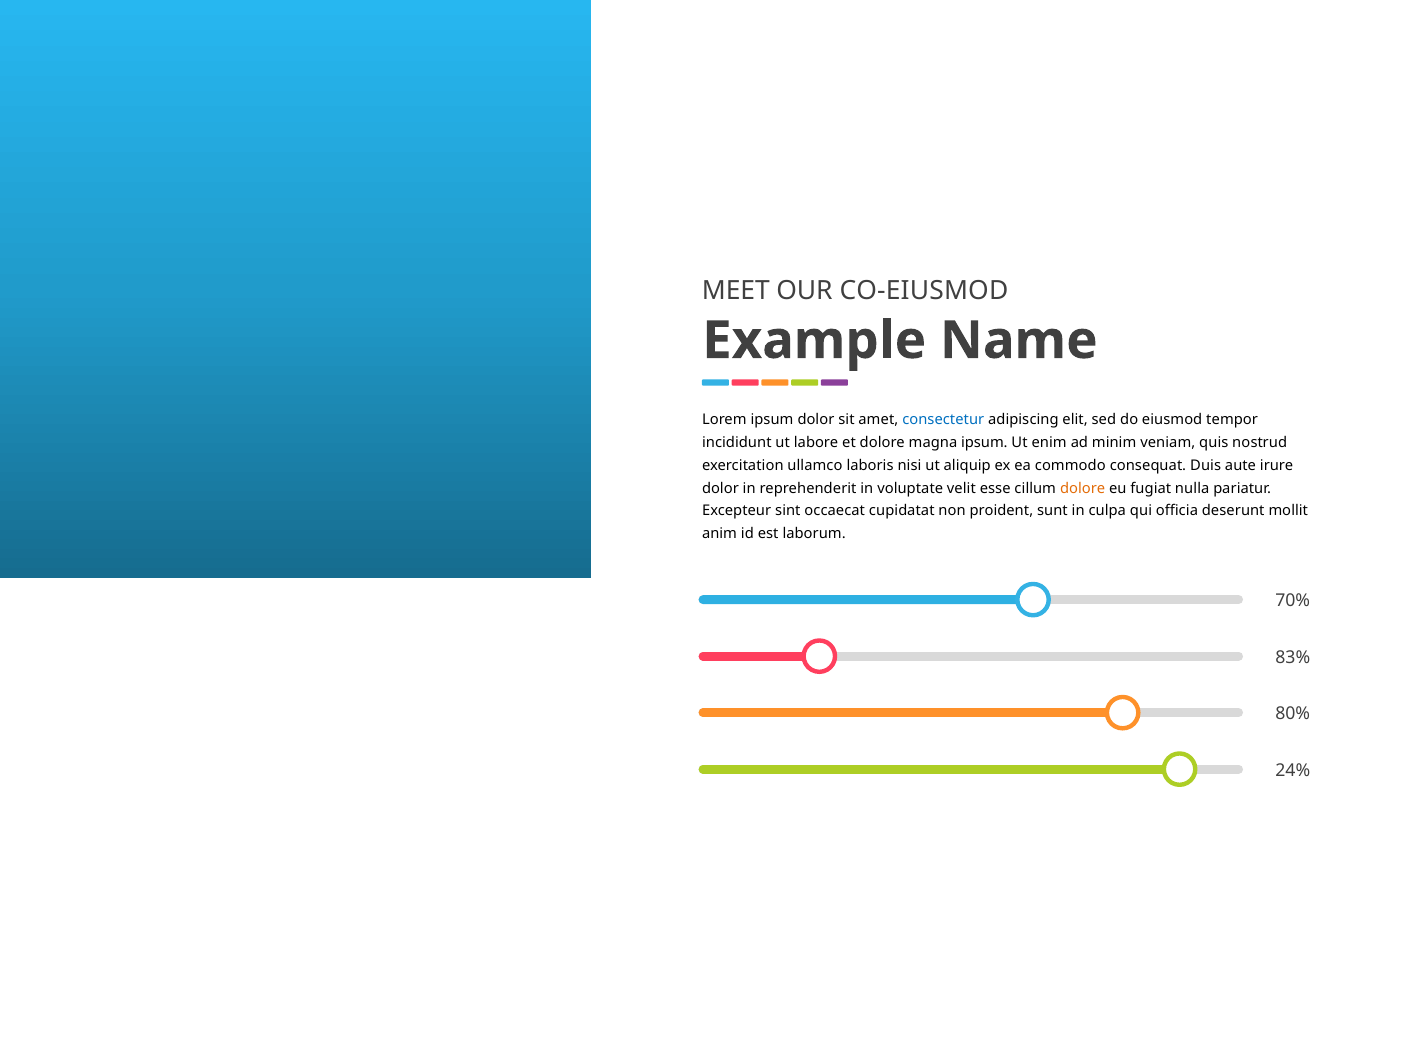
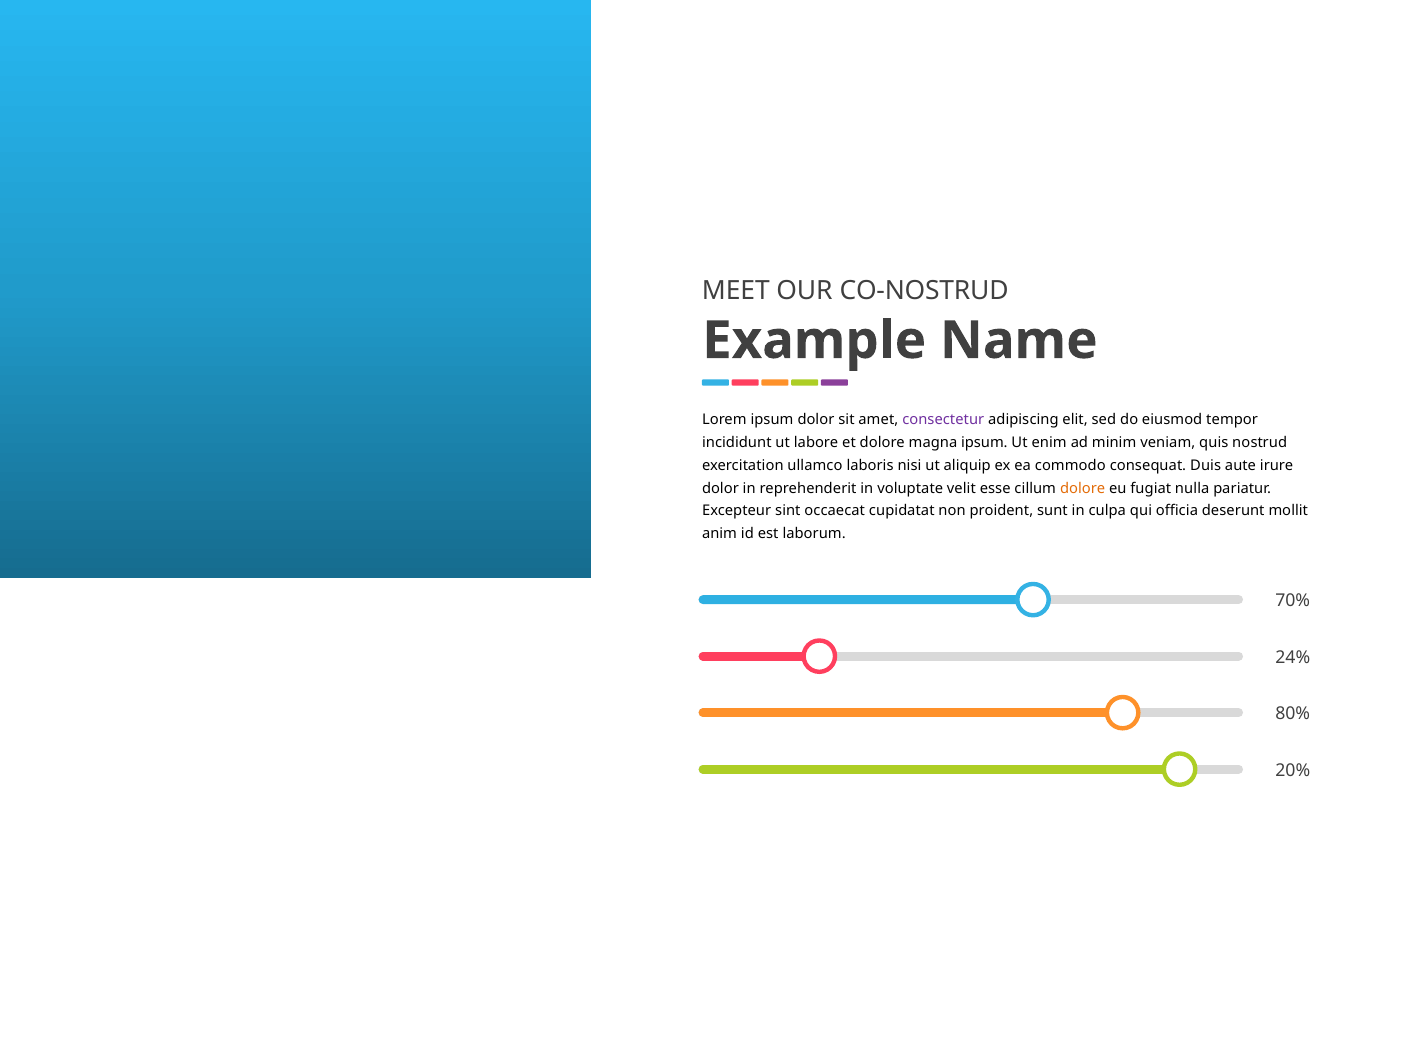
CO-EIUSMOD: CO-EIUSMOD -> CO-NOSTRUD (924, 291)
consectetur colour: blue -> purple (943, 419)
83%: 83% -> 24% (1293, 658)
24%: 24% -> 20% (1293, 771)
